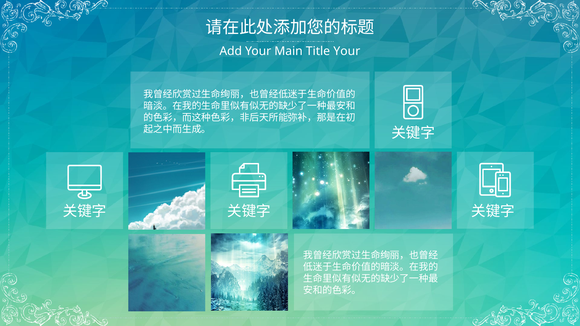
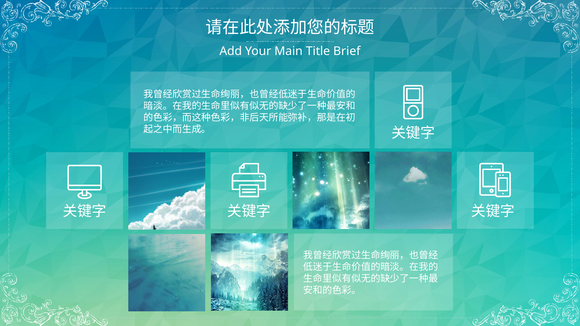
Title Your: Your -> Brief (347, 51)
